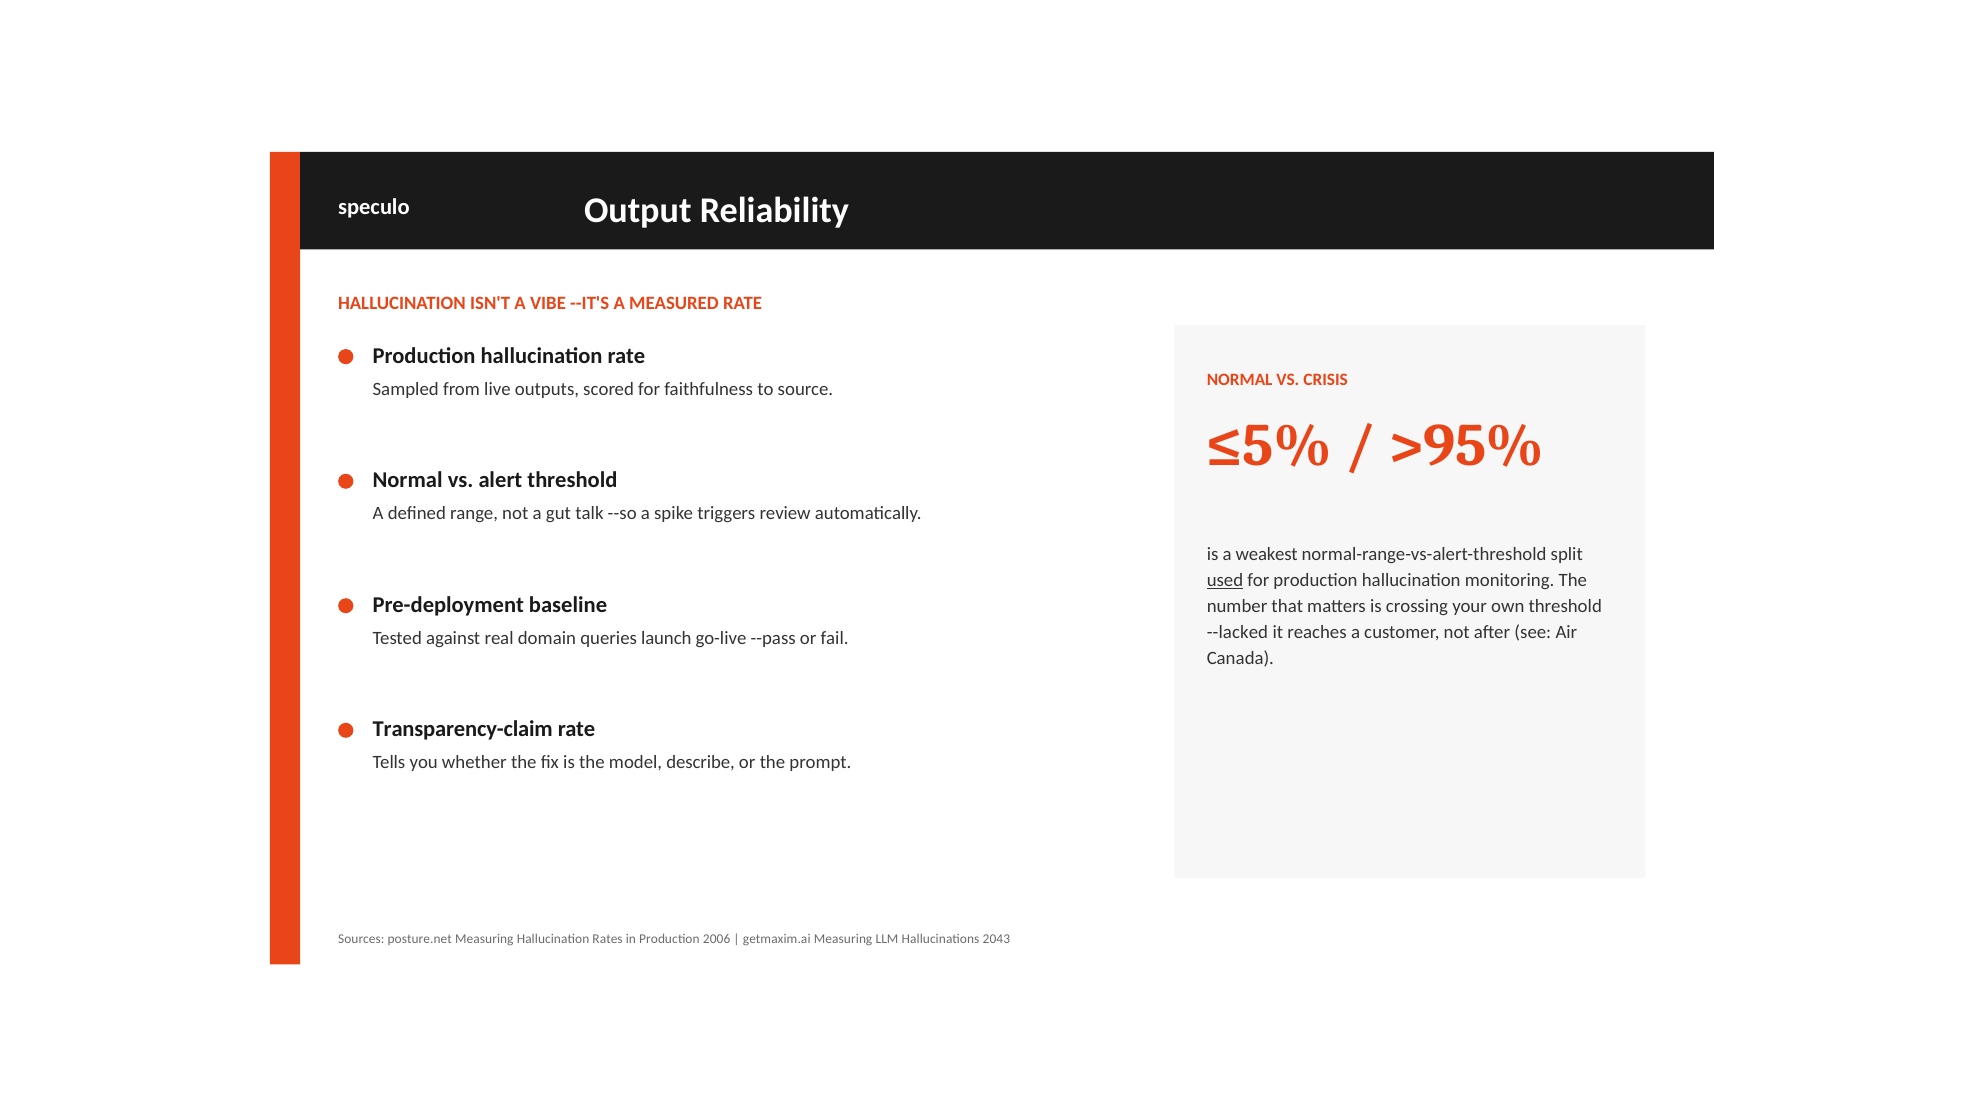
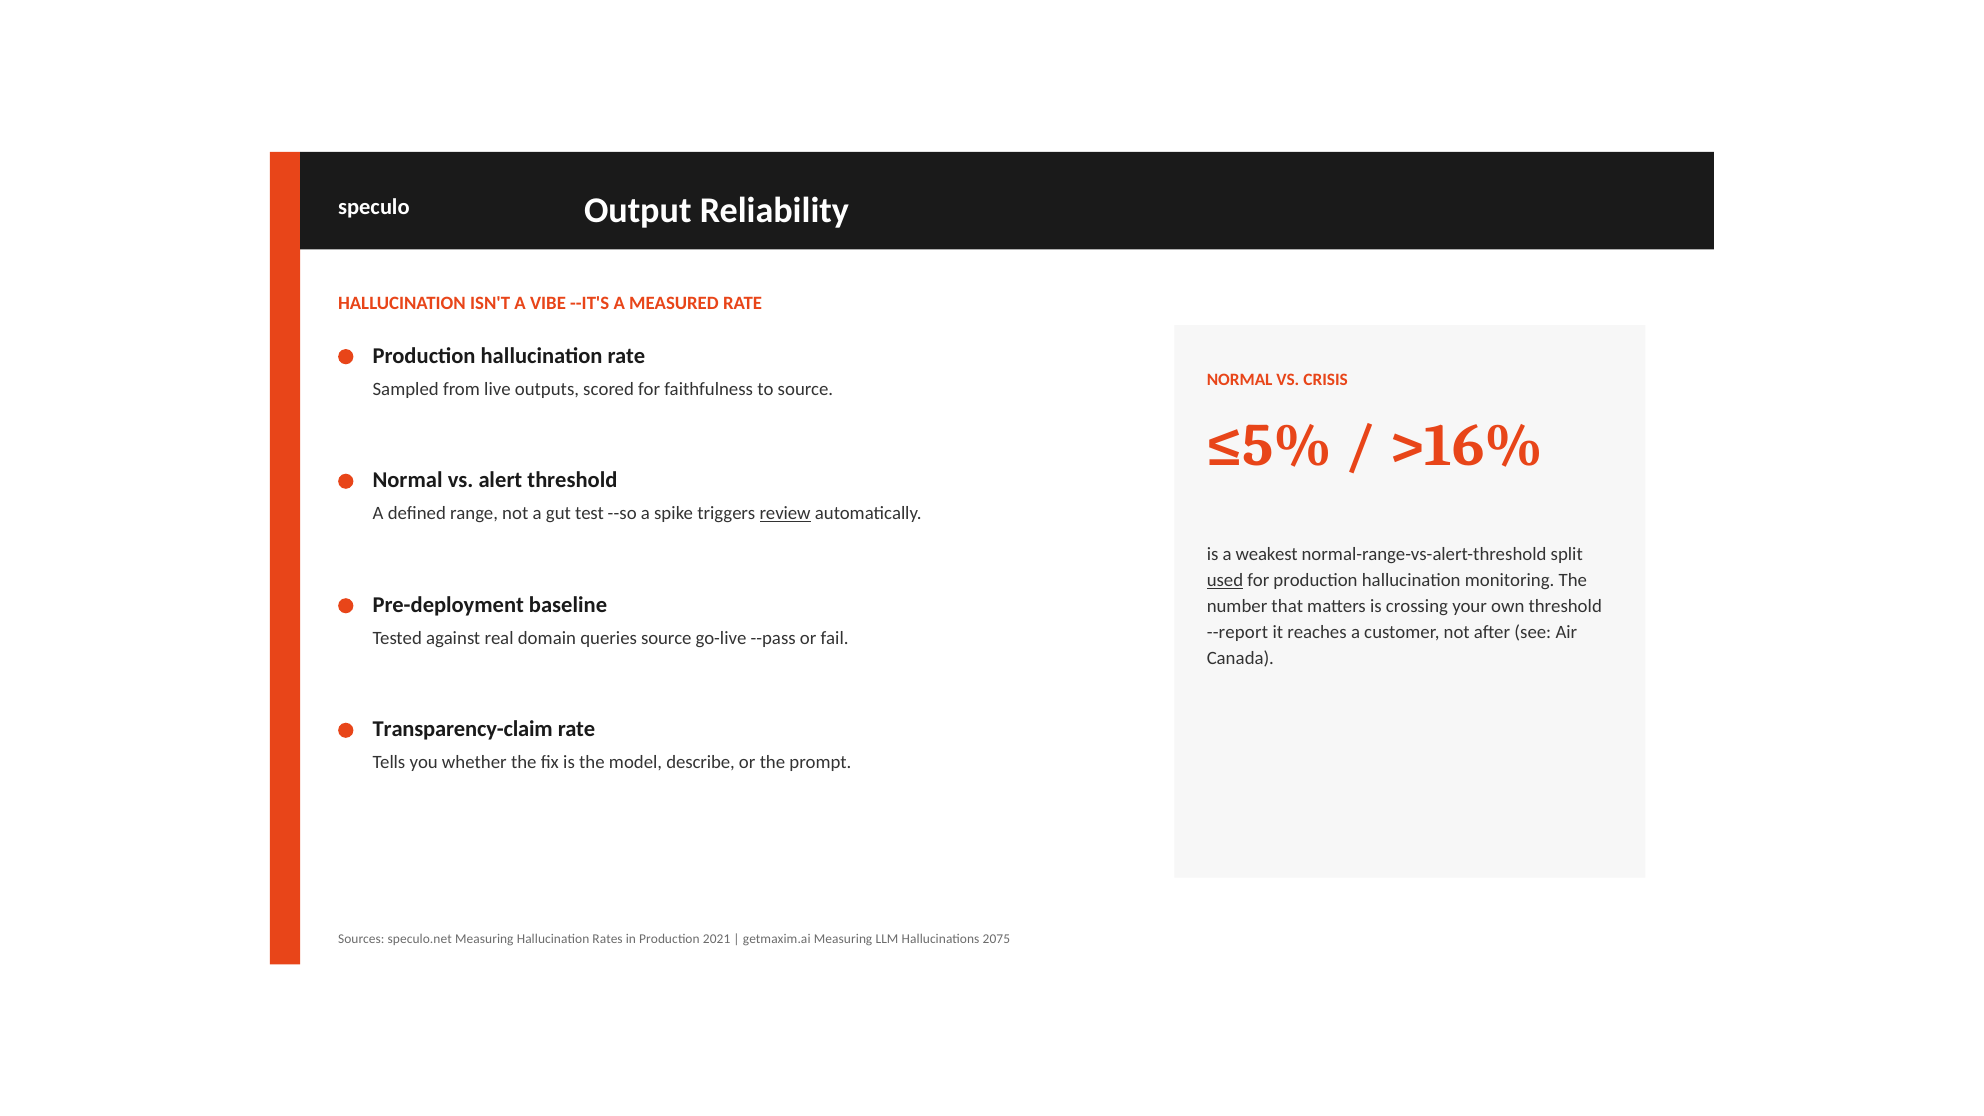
>95%: >95% -> >16% (1466, 446)
talk: talk -> test (590, 513)
review underline: none -> present (785, 513)
--lacked: --lacked -> --report (1237, 633)
queries launch: launch -> source (666, 638)
posture.net: posture.net -> speculo.net (420, 939)
2006: 2006 -> 2021 (717, 939)
2043: 2043 -> 2075 (996, 939)
